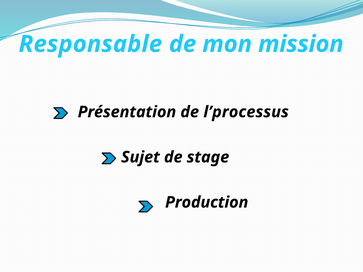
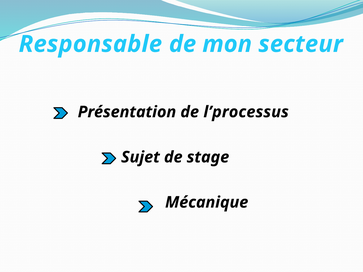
mission: mission -> secteur (301, 44)
Production: Production -> Mécanique (207, 202)
